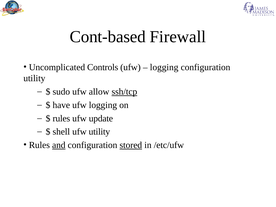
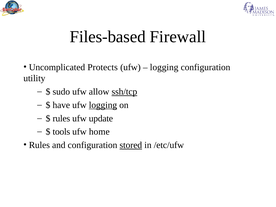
Cont-based: Cont-based -> Files-based (108, 37)
Controls: Controls -> Protects (103, 67)
logging underline: none -> present (103, 105)
shell: shell -> tools (61, 132)
ufw utility: utility -> home (99, 132)
and underline: present -> none (59, 145)
